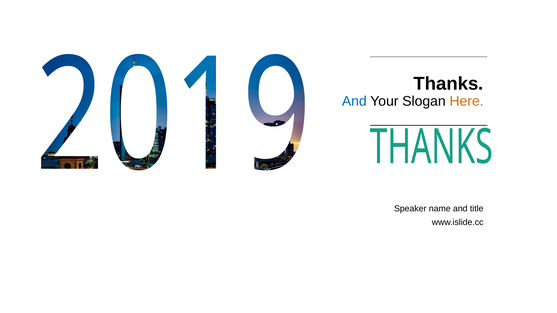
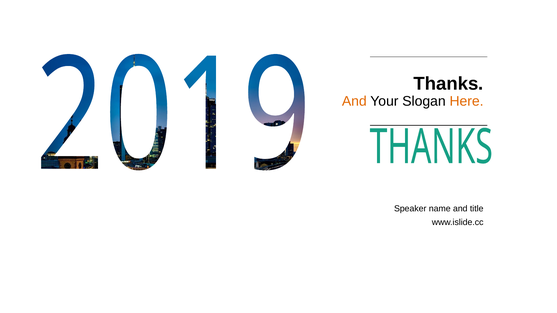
And colour: blue -> orange (354, 101)
